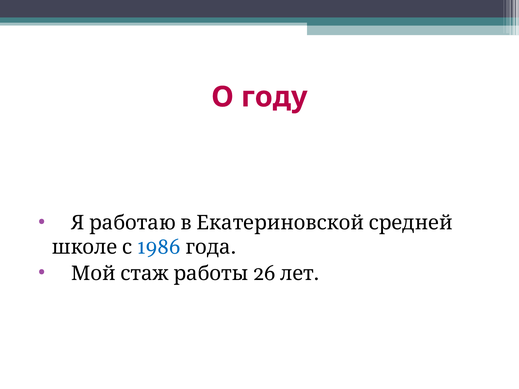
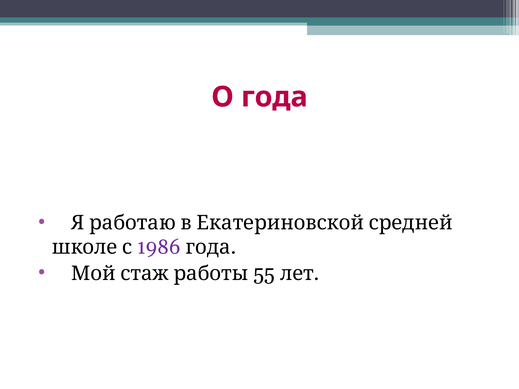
О году: году -> года (274, 97)
1986 colour: blue -> purple (159, 247)
26: 26 -> 55 (264, 274)
